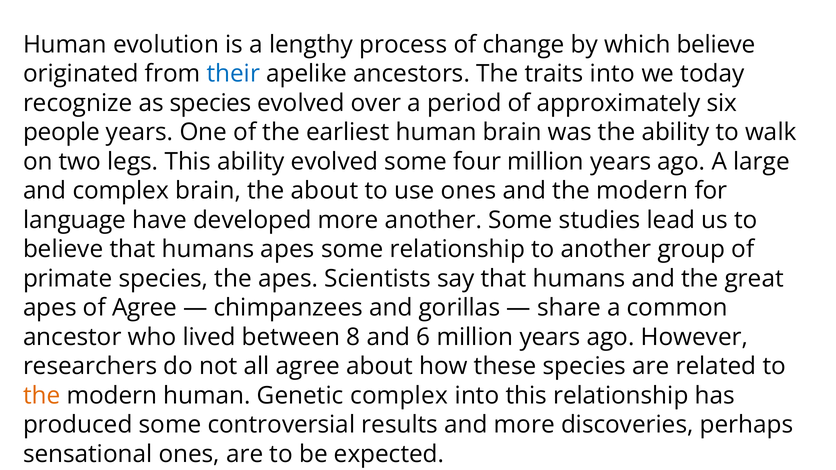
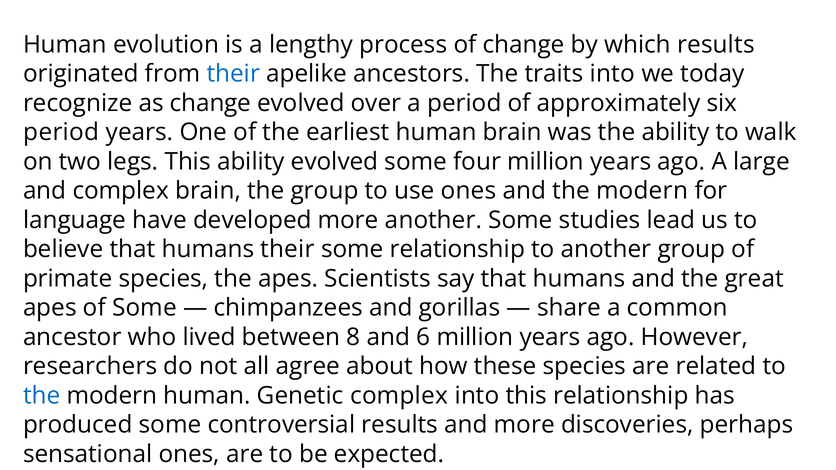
which believe: believe -> results (716, 45)
as species: species -> change (211, 103)
people: people -> period (61, 132)
the about: about -> group (325, 191)
humans apes: apes -> their (288, 249)
of Agree: Agree -> Some (144, 308)
the colour: orange -> blue (42, 396)
